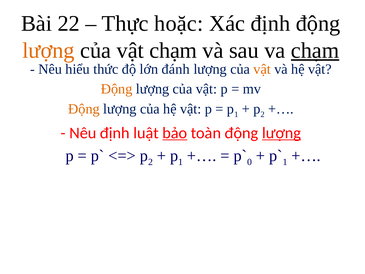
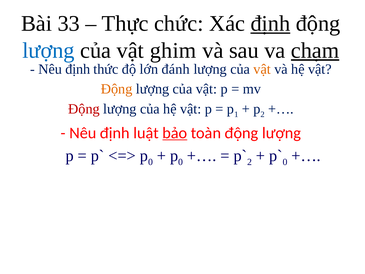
22: 22 -> 33 (69, 24)
hoặc: hoặc -> chức (179, 24)
định underline: none -> present (270, 24)
lượng colour: orange -> blue (48, 50)
vật chạm: chạm -> ghim (173, 50)
hiểu: hiểu -> định (78, 69)
Động colour: orange -> red (84, 109)
lượng underline: present -> none (282, 133)
2: 2 -> 0 (150, 162)
1: 1 -> 0 (181, 162)
0: 0 -> 2 (250, 162)
1: 1 -> 0 (285, 162)
